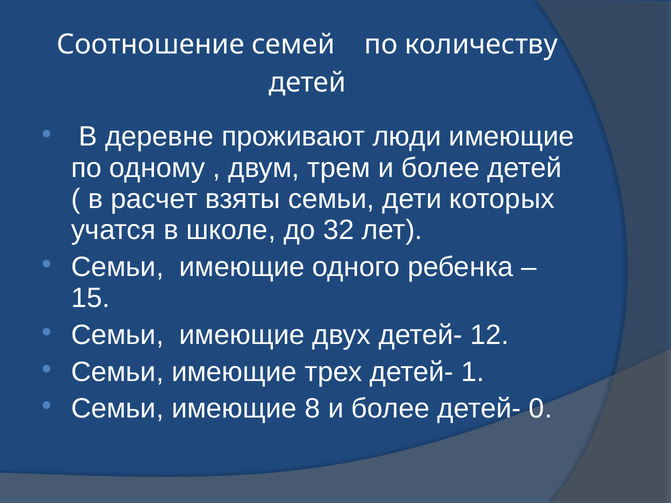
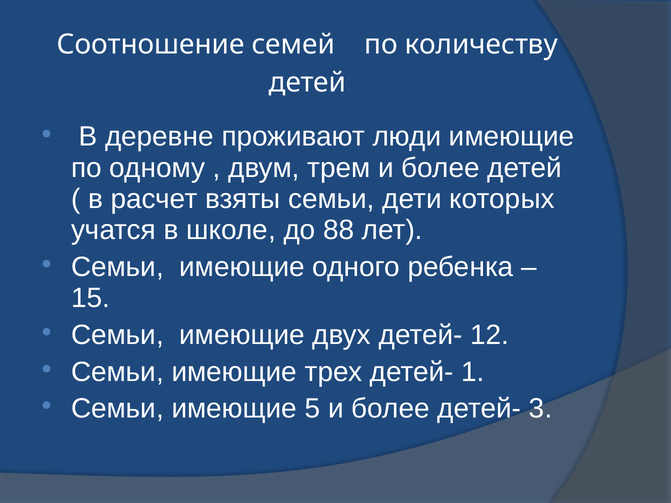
32: 32 -> 88 (339, 230)
8: 8 -> 5 (313, 409)
0: 0 -> 3 (541, 409)
